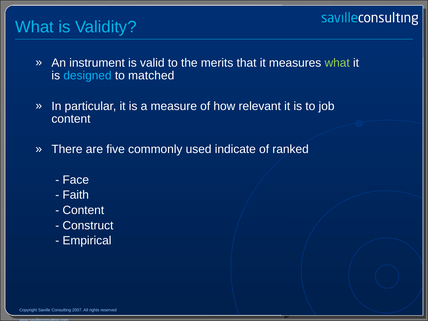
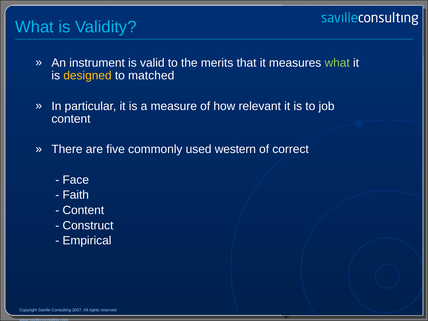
designed colour: light blue -> yellow (87, 76)
indicate: indicate -> western (235, 149)
ranked: ranked -> correct (291, 149)
